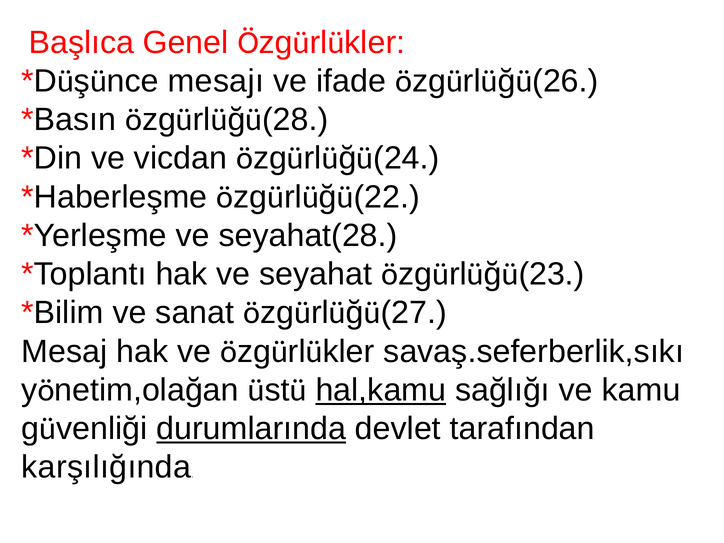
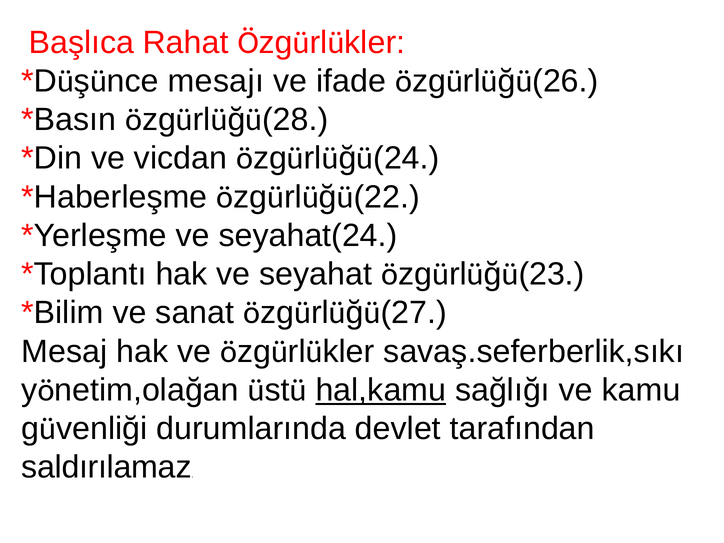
Genel: Genel -> Rahat (185, 42)
seyahat(28: seyahat(28 -> seyahat(24 (308, 236)
durumlarında underline: present -> none (251, 429)
karşılığında: karşılığında -> saldırılamaz (107, 467)
